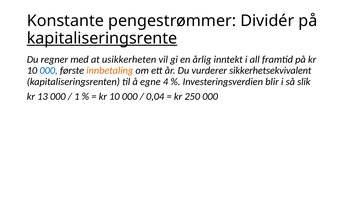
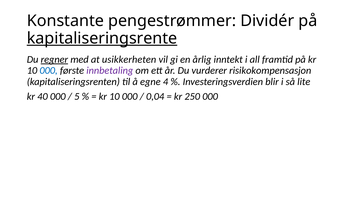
regner underline: none -> present (54, 60)
innbetaling colour: orange -> purple (110, 71)
sikkerhetsekvivalent: sikkerhetsekvivalent -> risikokompensasjon (270, 71)
slik: slik -> lite (304, 82)
13: 13 -> 40 (43, 96)
1: 1 -> 5 (77, 96)
